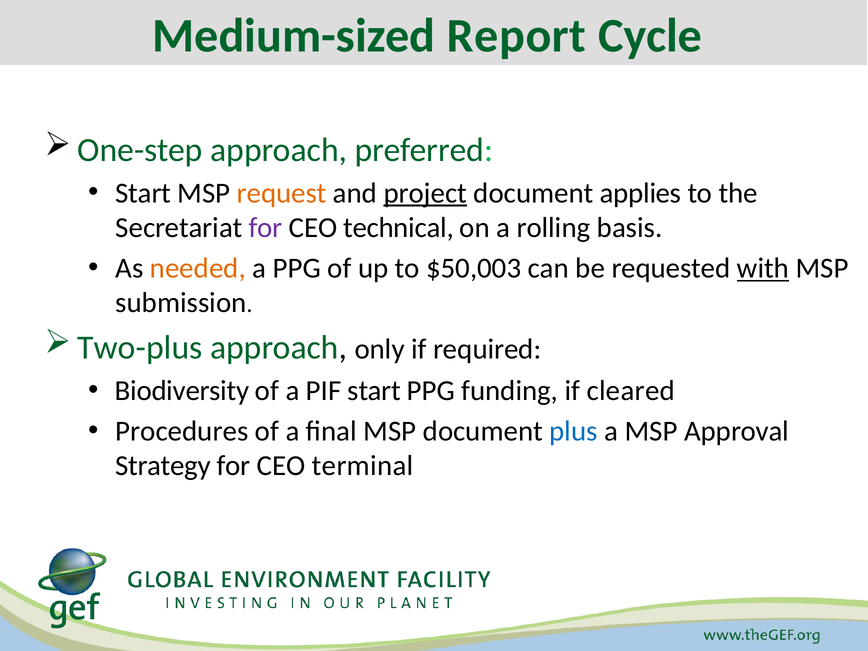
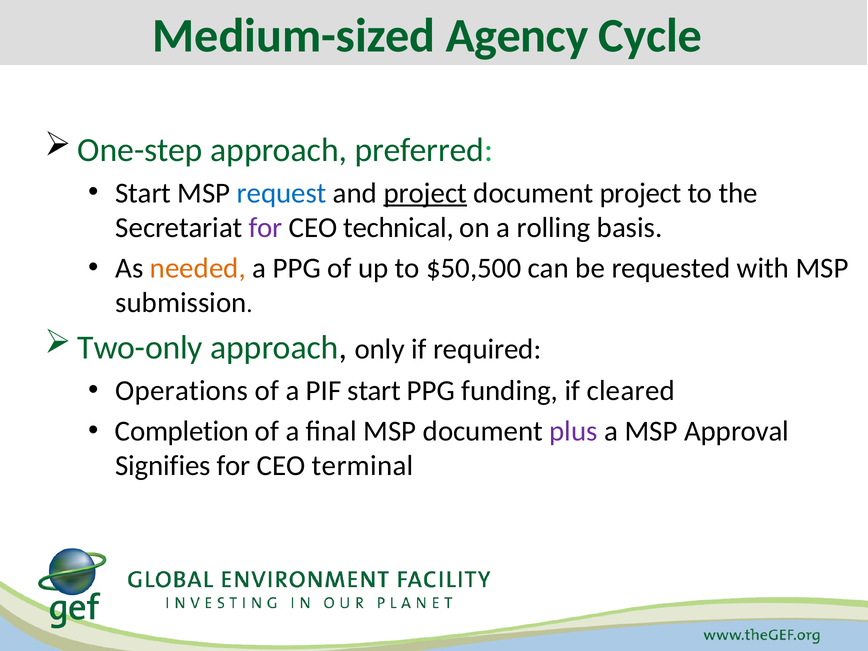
Report: Report -> Agency (517, 36)
request colour: orange -> blue (282, 193)
document applies: applies -> project (641, 193)
$50,003: $50,003 -> $50,500 (474, 268)
with underline: present -> none (763, 268)
Two-plus: Two-plus -> Two-only (140, 348)
Biodiversity: Biodiversity -> Operations (182, 391)
Procedures: Procedures -> Completion (182, 431)
plus colour: blue -> purple (573, 431)
Strategy: Strategy -> Signifies (163, 466)
